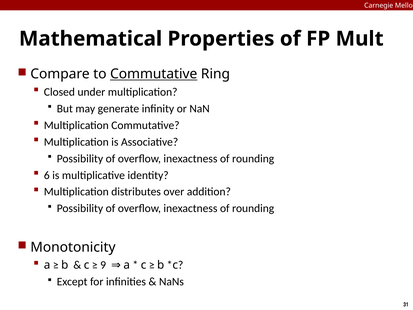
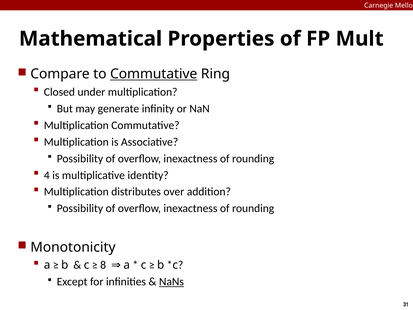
6: 6 -> 4 (47, 175)
9: 9 -> 8 (103, 265)
NaNs underline: none -> present (171, 282)
